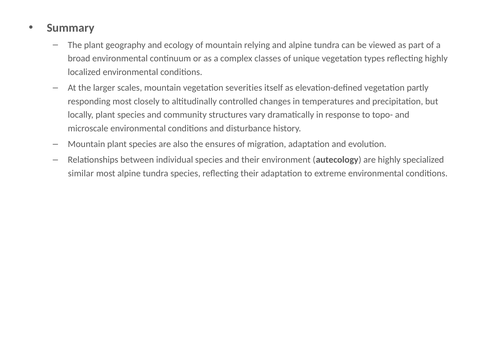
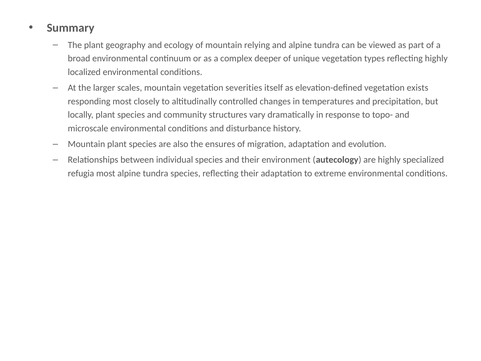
classes: classes -> deeper (268, 58)
partly: partly -> exists (418, 88)
similar: similar -> refugia (81, 173)
